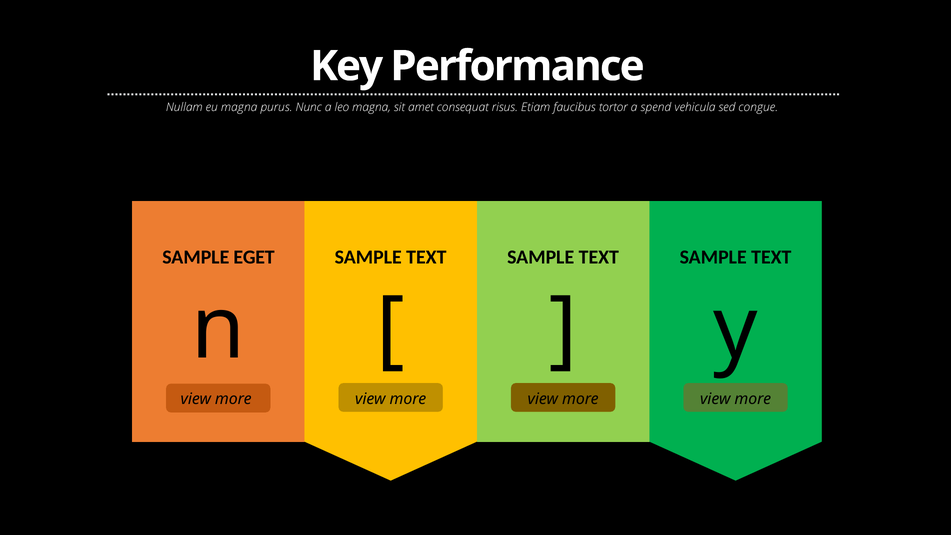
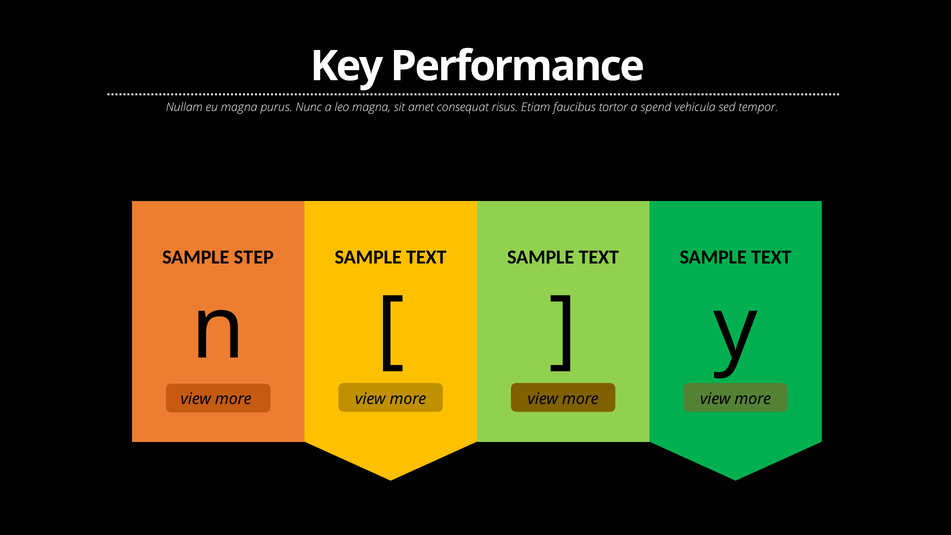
congue: congue -> tempor (758, 107)
EGET: EGET -> STEP (254, 257)
